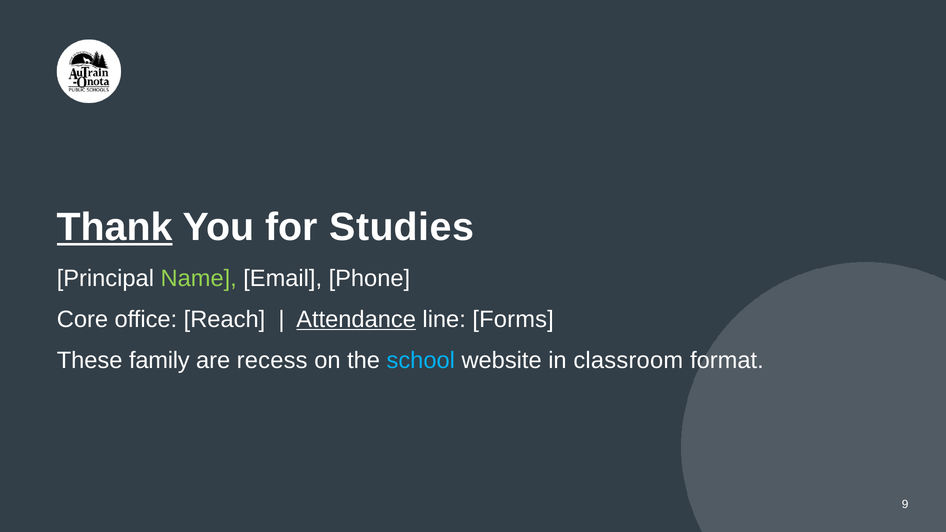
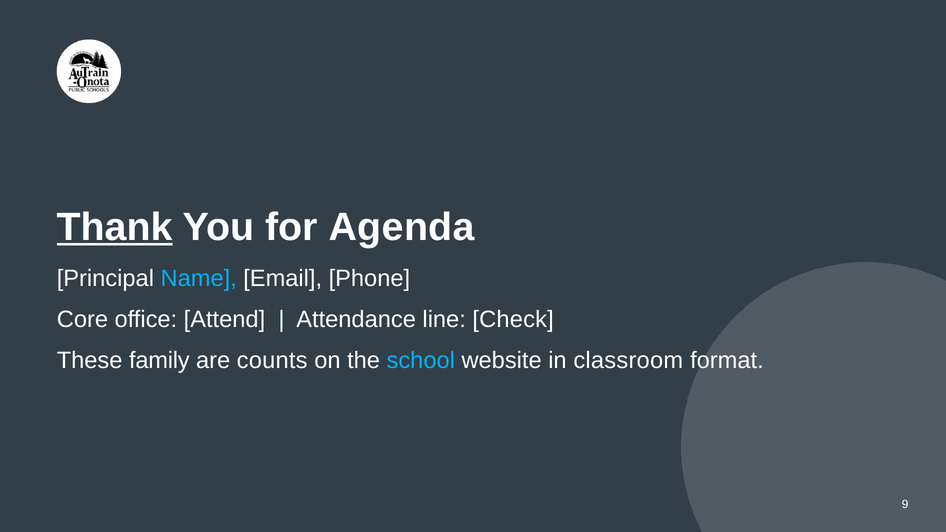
Studies: Studies -> Agenda (402, 227)
Name colour: light green -> light blue (199, 278)
Reach: Reach -> Attend (224, 319)
Attendance underline: present -> none (356, 319)
Forms: Forms -> Check (513, 319)
recess: recess -> counts (272, 360)
